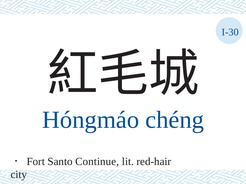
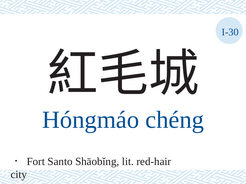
Continue: Continue -> Shāobǐng (97, 162)
